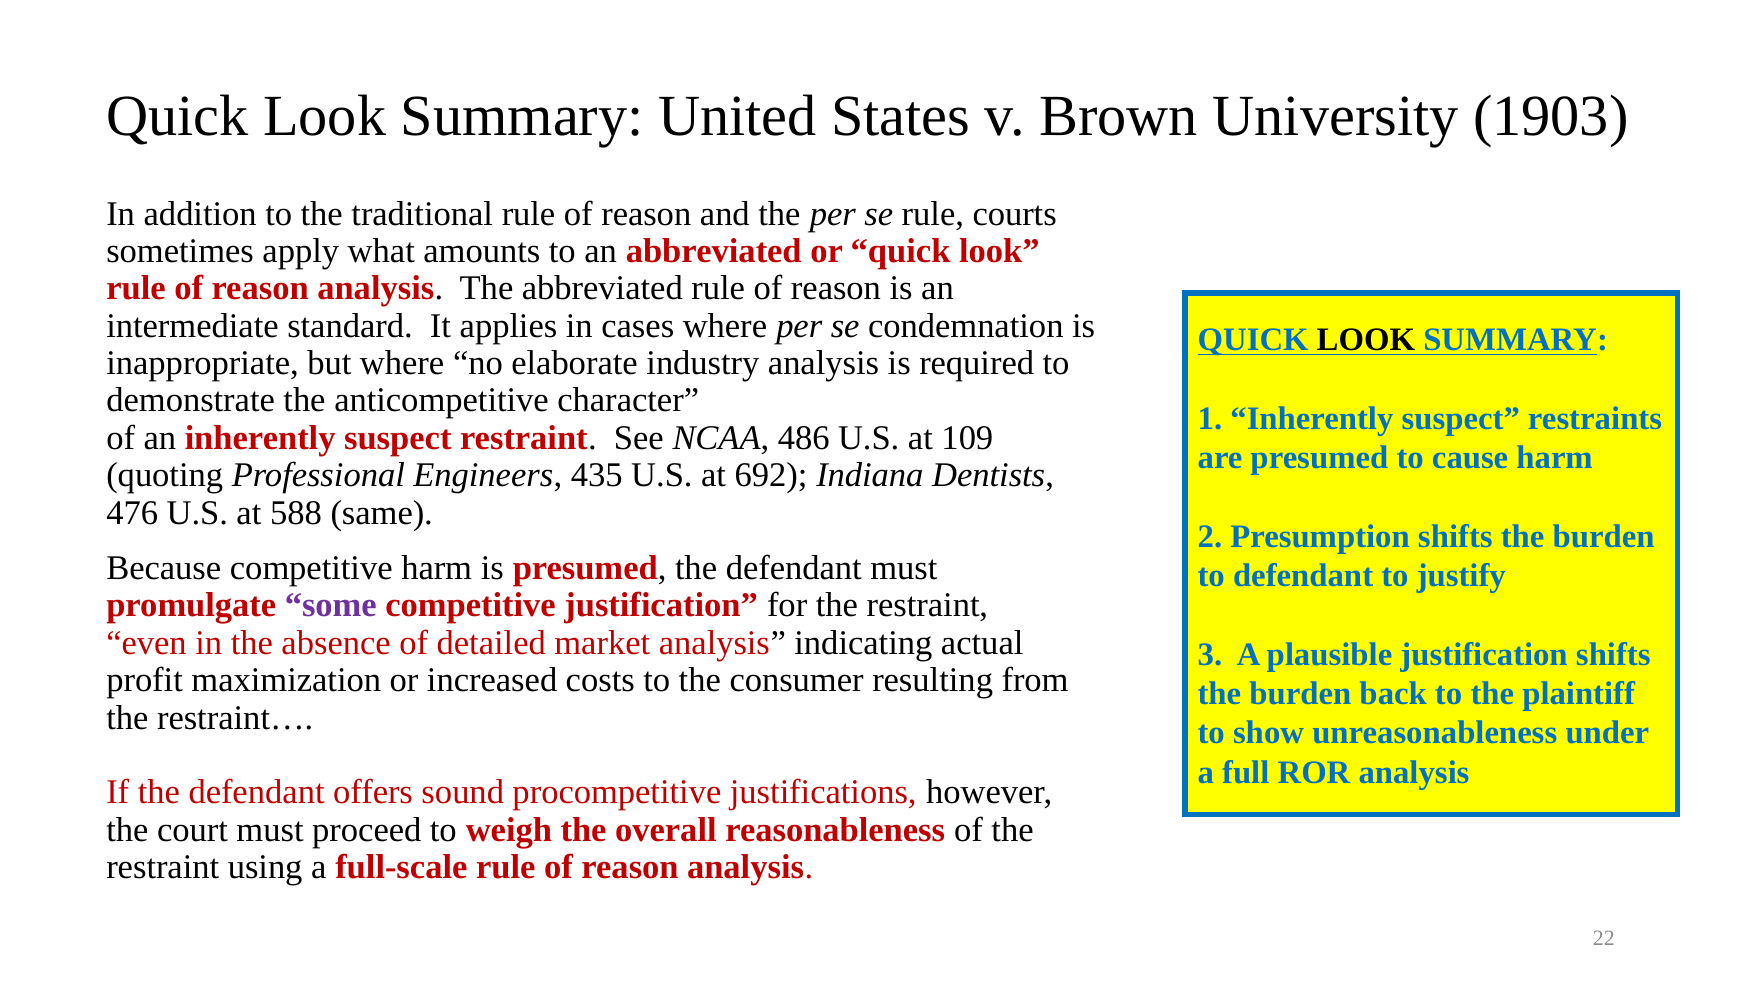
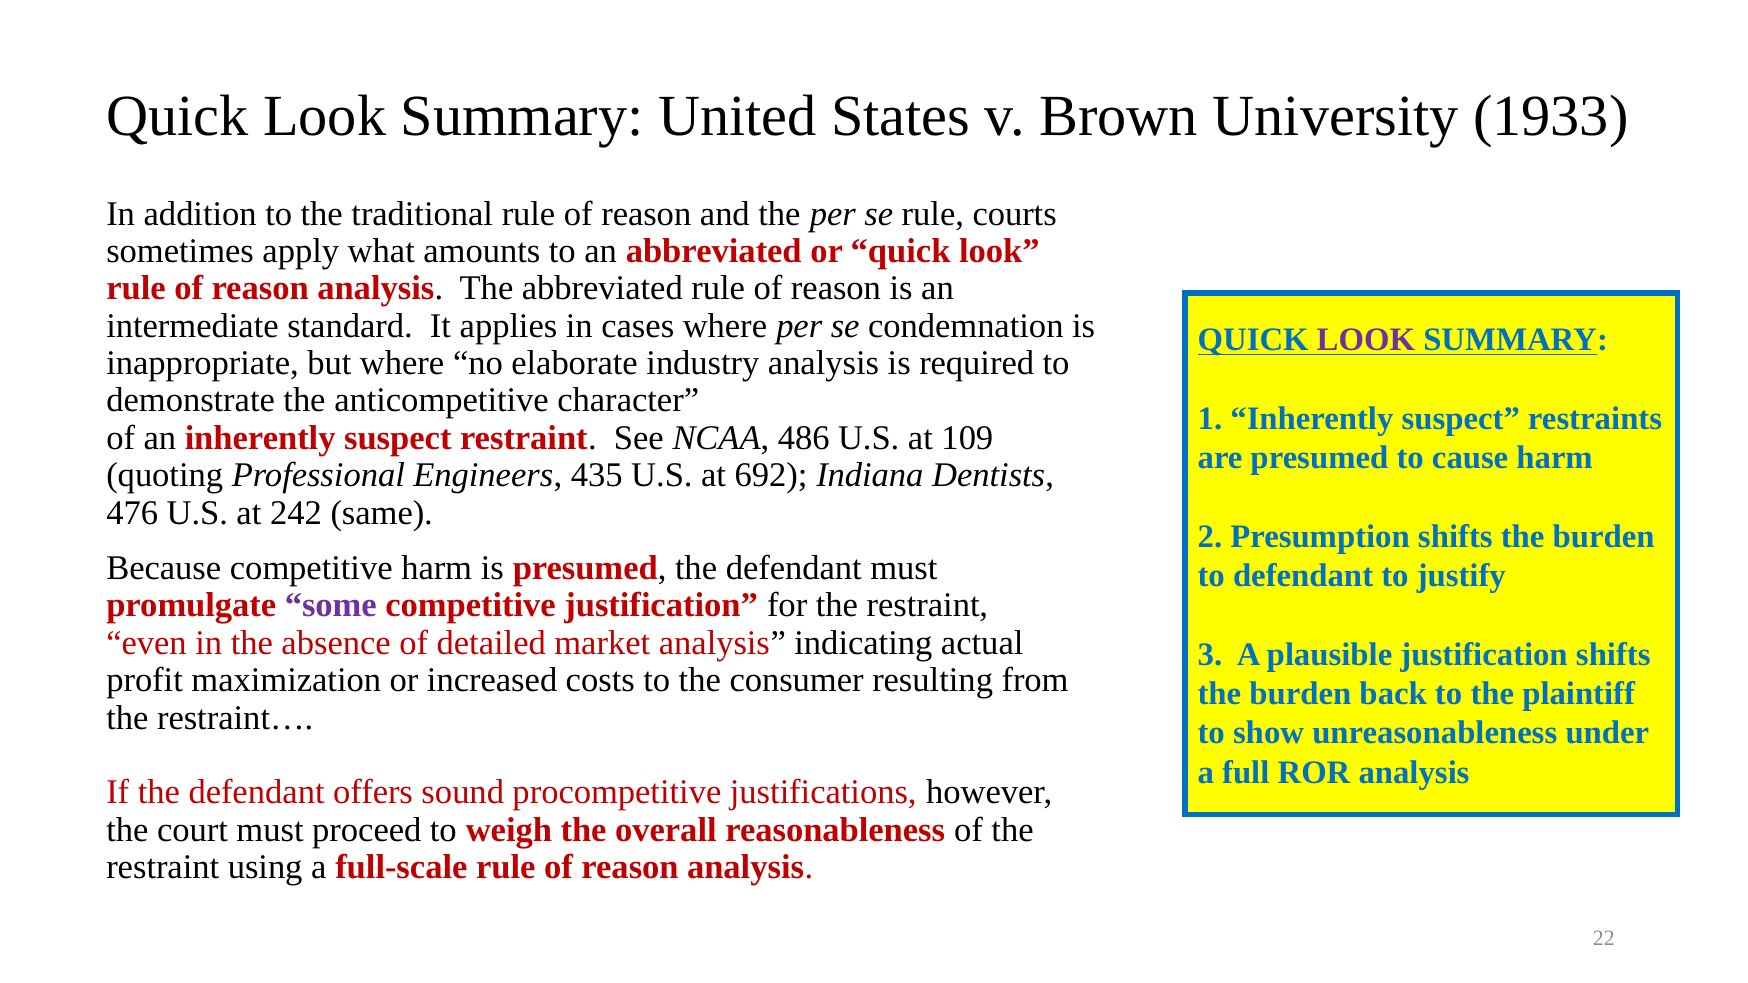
1903: 1903 -> 1933 (1551, 116)
LOOK colour: black -> purple (1366, 340)
588: 588 -> 242 (296, 513)
